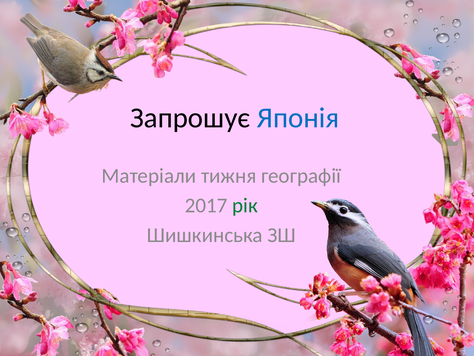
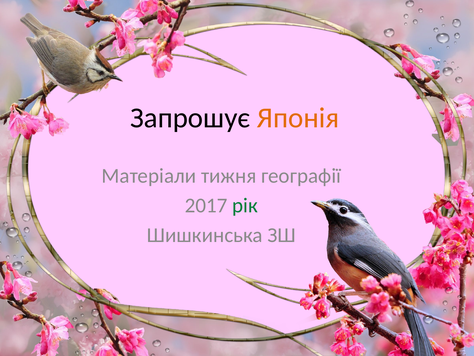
Японія colour: blue -> orange (298, 118)
